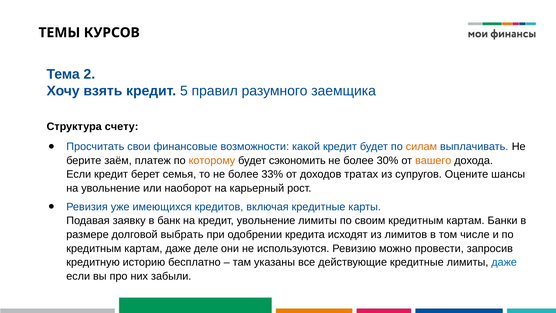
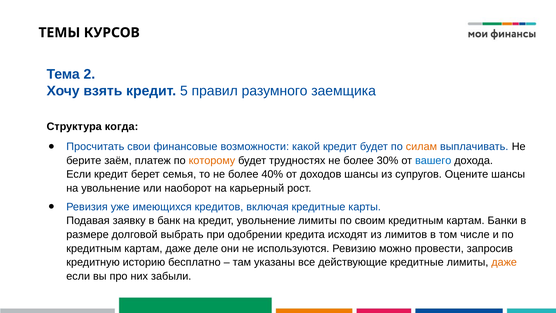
счету: счету -> когда (122, 126)
сэкономить: сэкономить -> трудностях (297, 160)
вашего colour: orange -> blue (433, 160)
33%: 33% -> 40% (272, 174)
доходов тратах: тратах -> шансы (361, 174)
даже colour: blue -> orange (504, 262)
